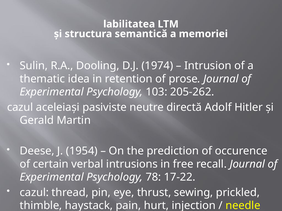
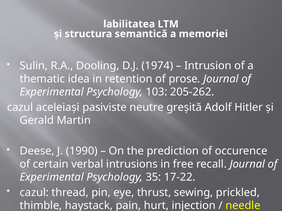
directă: directă -> greşită (184, 108)
1954: 1954 -> 1990 (82, 151)
78: 78 -> 35 (153, 178)
